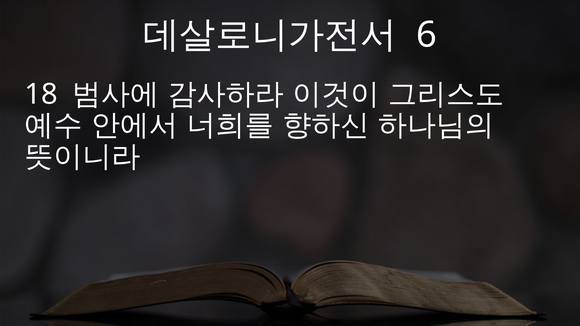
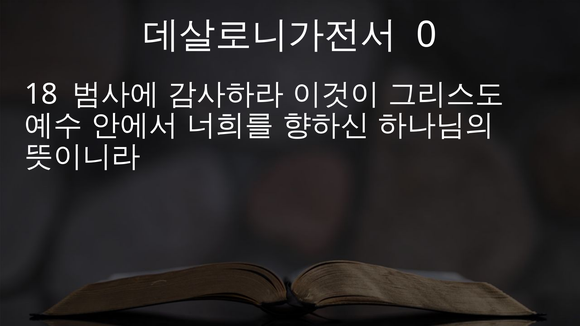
6: 6 -> 0 (427, 35)
